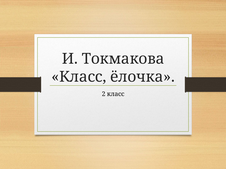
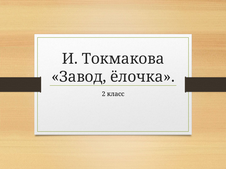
Класс: Класс -> Завод (79, 77)
